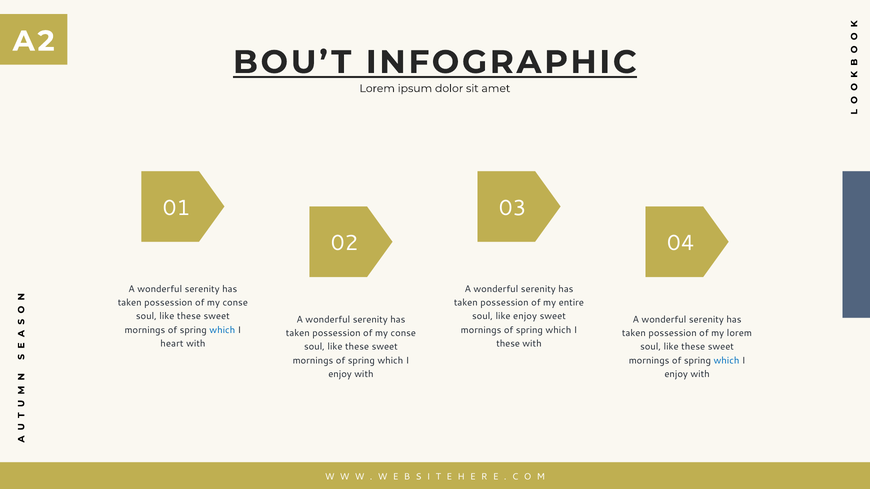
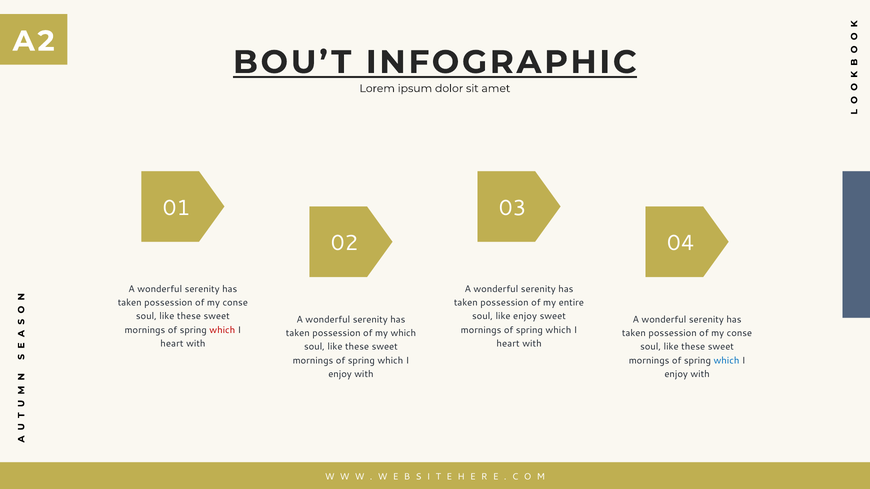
which colour: blue -> red (222, 330)
conse: conse -> which (403, 333)
lorem: lorem -> conse (739, 333)
these: these -> heart (508, 344)
